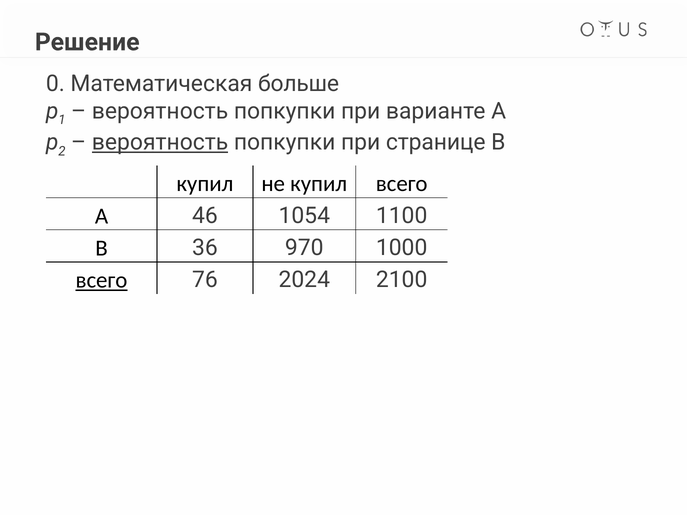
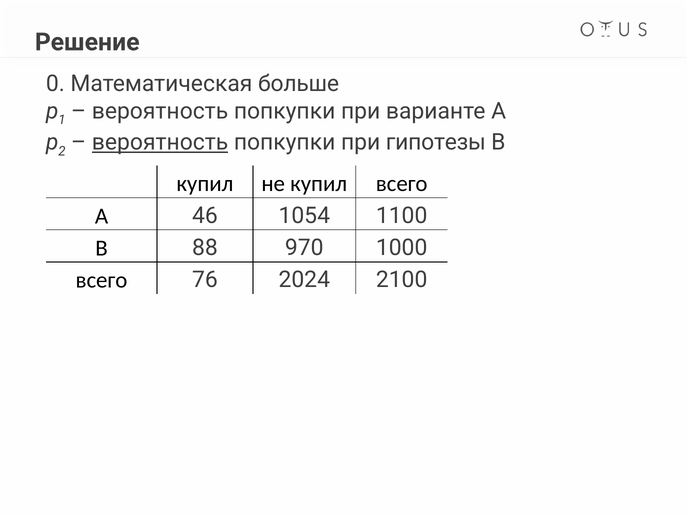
странице: странице -> гипотезы (436, 142)
36: 36 -> 88 (205, 248)
всего underline: present -> none (101, 280)
